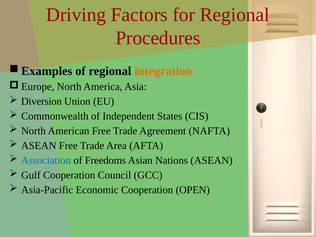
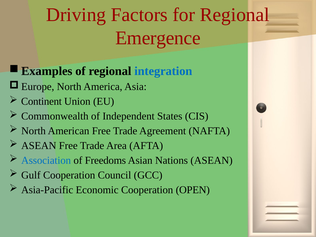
Procedures: Procedures -> Emergence (158, 38)
integration colour: orange -> blue (163, 71)
Diversion: Diversion -> Continent (41, 101)
